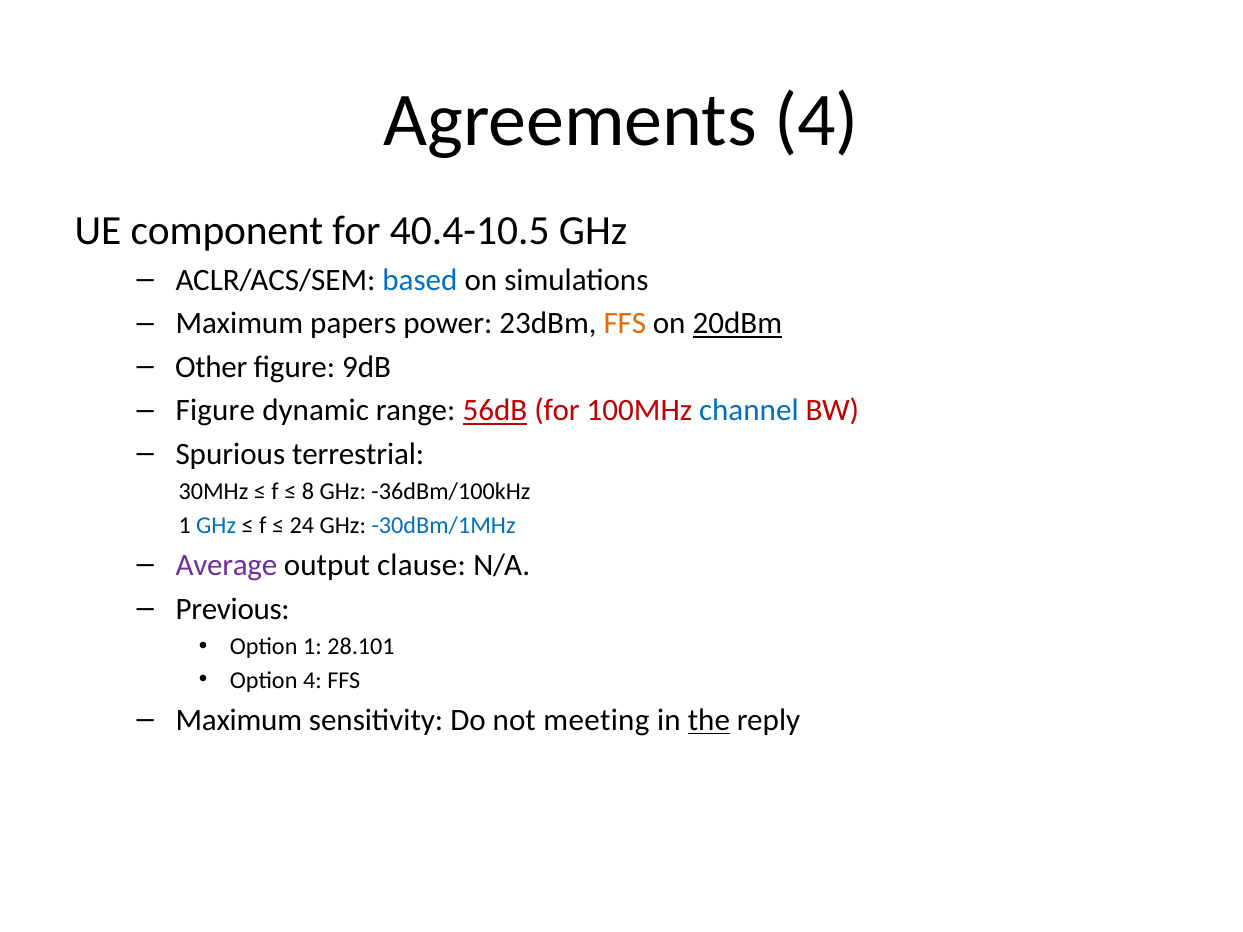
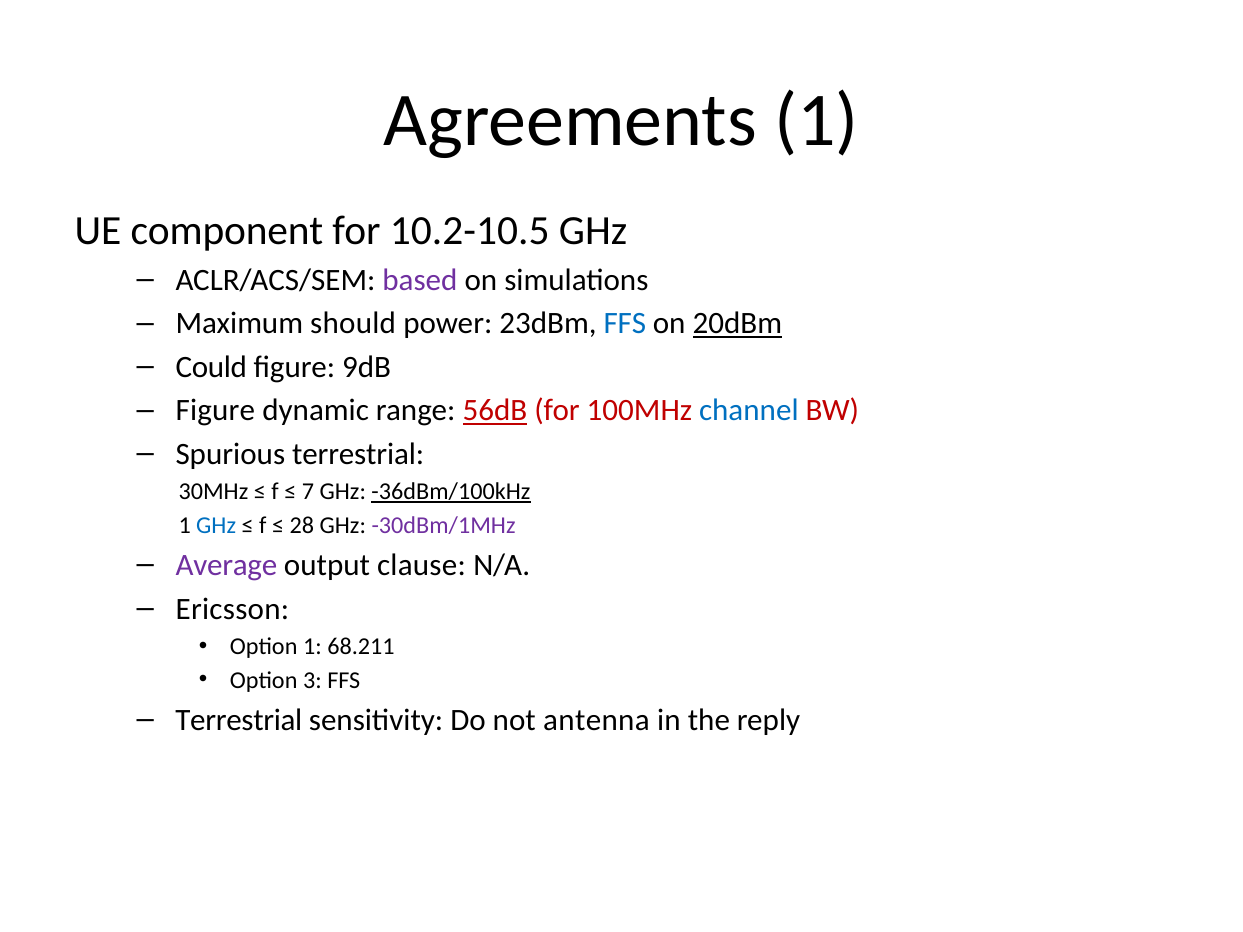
Agreements 4: 4 -> 1 (816, 120)
40.4-10.5: 40.4-10.5 -> 10.2-10.5 (470, 231)
based colour: blue -> purple (420, 280)
papers: papers -> should (353, 324)
FFS colour: orange -> blue (625, 324)
Other: Other -> Could (211, 367)
8: 8 -> 7 (308, 492)
-36dBm/100kHz underline: none -> present (451, 492)
24: 24 -> 28 (302, 526)
-30dBm/1MHz colour: blue -> purple (444, 526)
Previous: Previous -> Ericsson (232, 609)
28.101: 28.101 -> 68.211 (361, 647)
Option 4: 4 -> 3 (312, 680)
Maximum: Maximum -> Terrestrial (239, 720)
meeting: meeting -> antenna (596, 720)
the underline: present -> none (709, 720)
